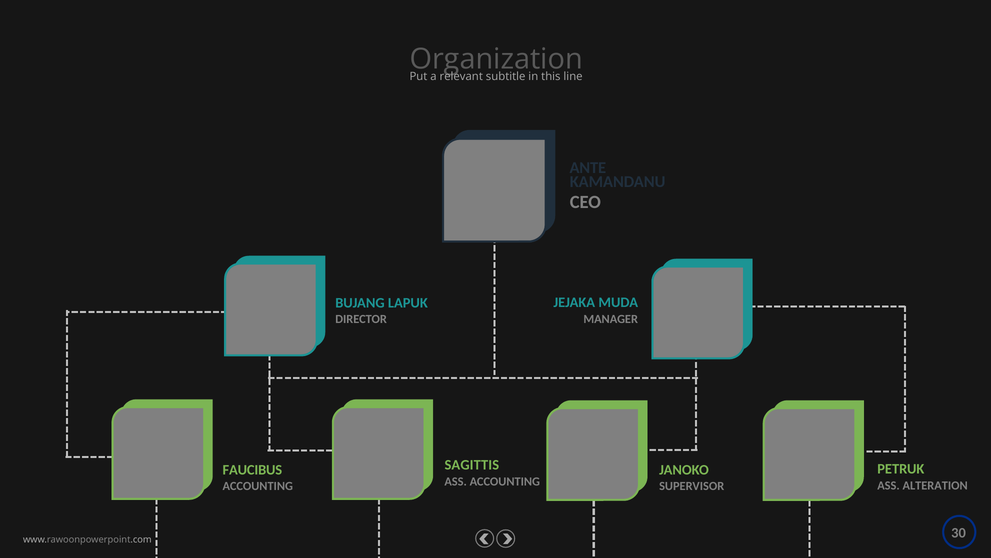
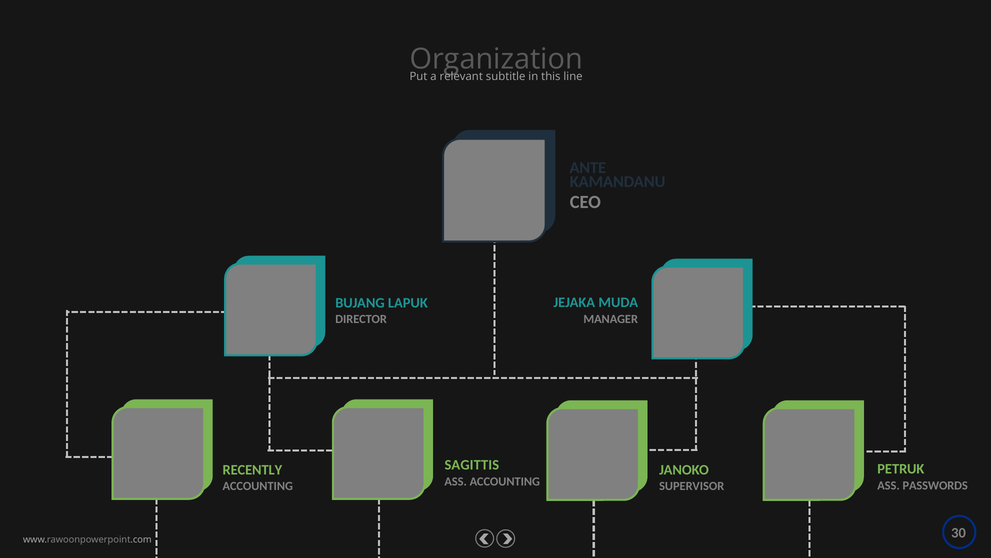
FAUCIBUS: FAUCIBUS -> RECENTLY (252, 469)
ALTERATION: ALTERATION -> PASSWORDS (935, 485)
